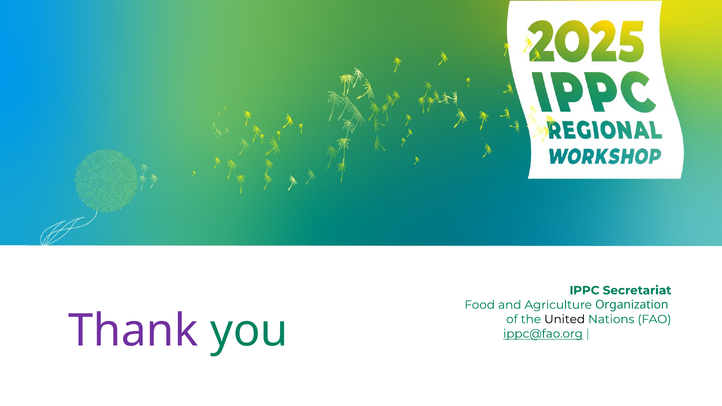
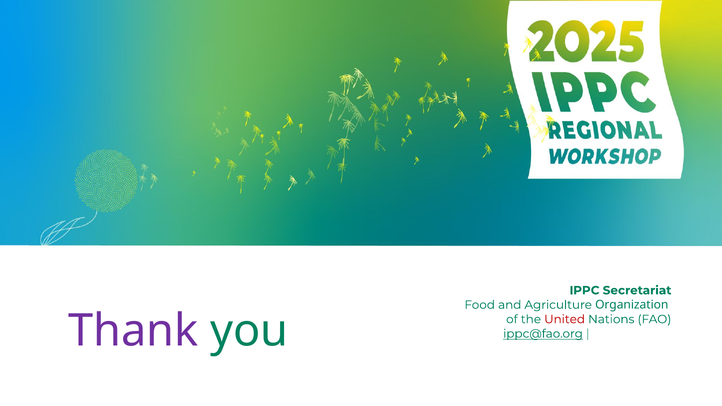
United colour: black -> red (565, 319)
